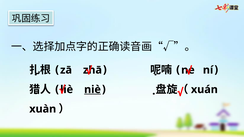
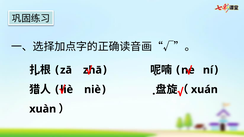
niè underline: present -> none (93, 90)
